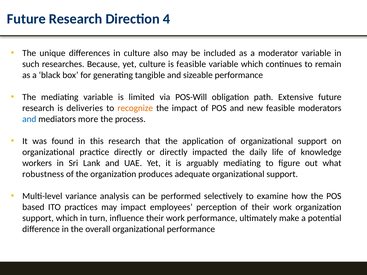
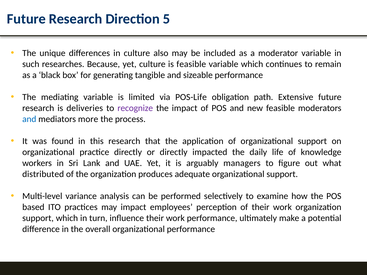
4: 4 -> 5 (167, 19)
POS-Will: POS-Will -> POS-Life (191, 97)
recognize colour: orange -> purple (135, 108)
arguably mediating: mediating -> managers (242, 163)
robustness: robustness -> distributed (43, 174)
